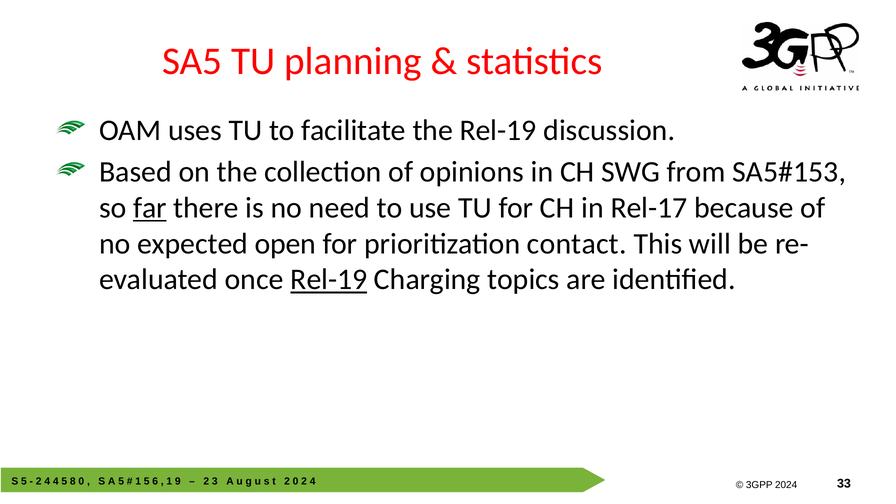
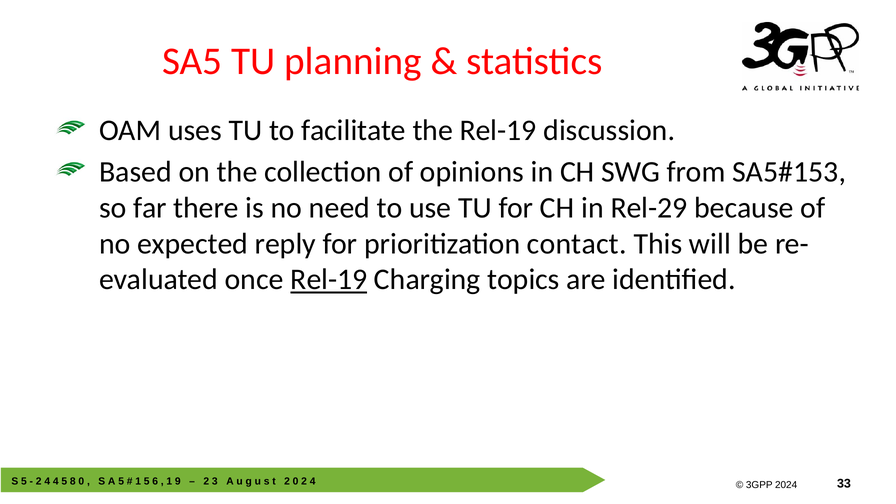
far underline: present -> none (150, 208)
Rel-17: Rel-17 -> Rel-29 (649, 208)
open: open -> reply (285, 244)
